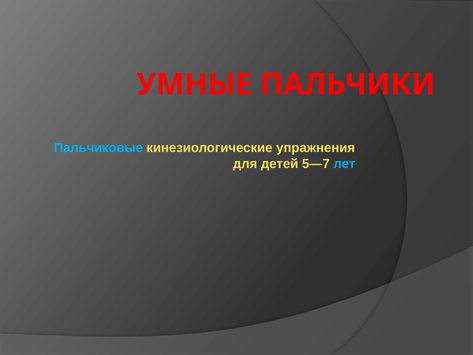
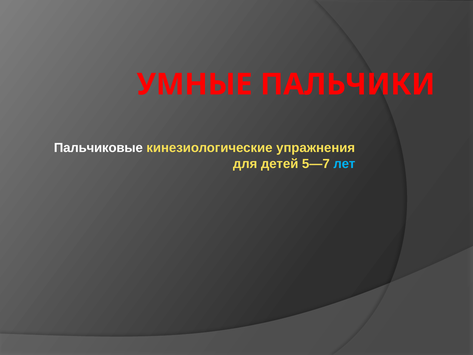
Пальчиковые colour: light blue -> white (98, 148)
